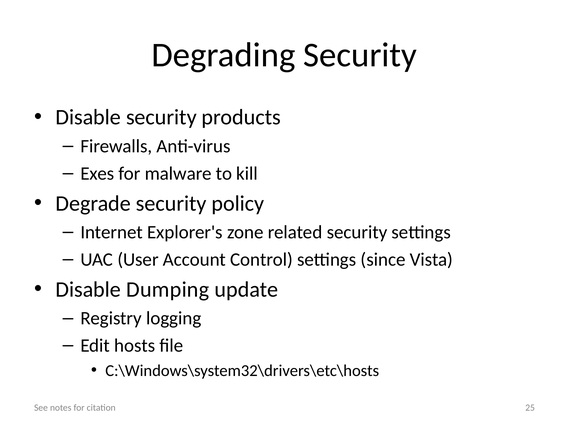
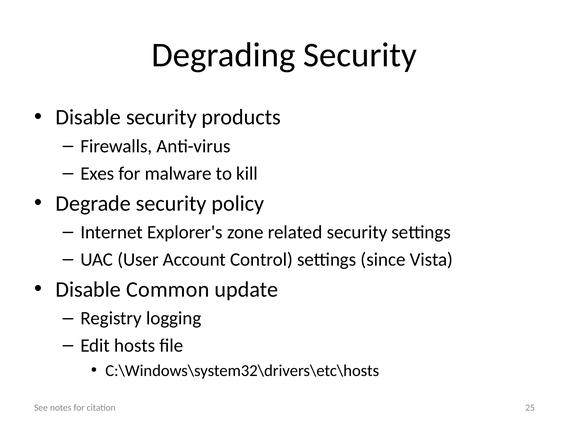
Dumping: Dumping -> Common (168, 289)
